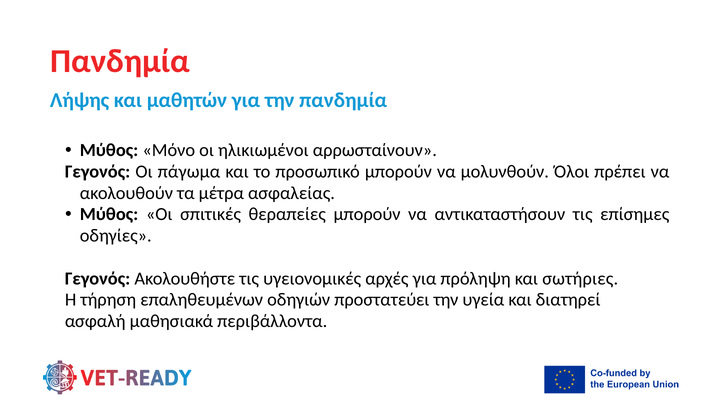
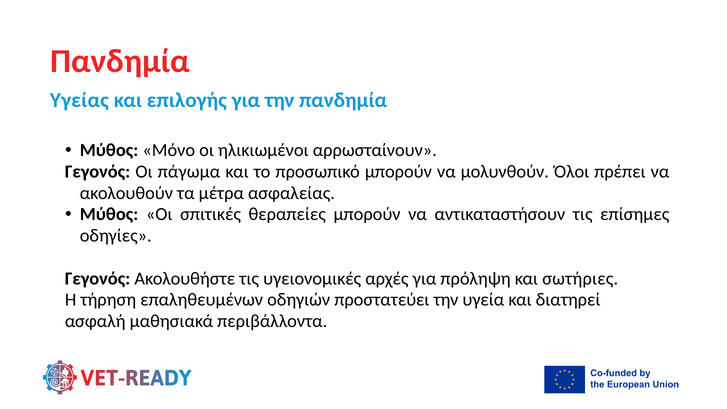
Λήψης: Λήψης -> Υγείας (79, 100)
μαθητών: μαθητών -> επιλογής (187, 100)
